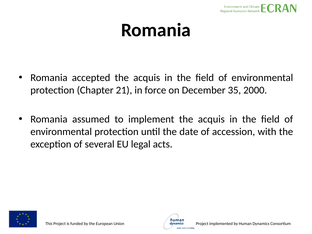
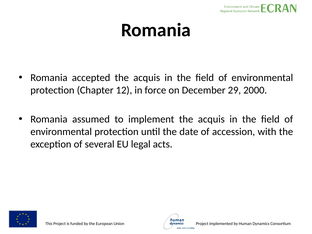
21: 21 -> 12 (124, 90)
35: 35 -> 29 (234, 90)
